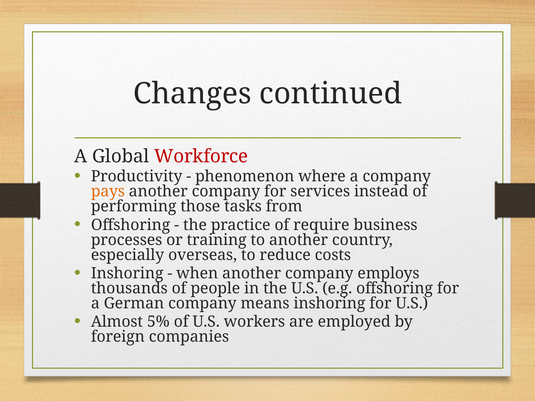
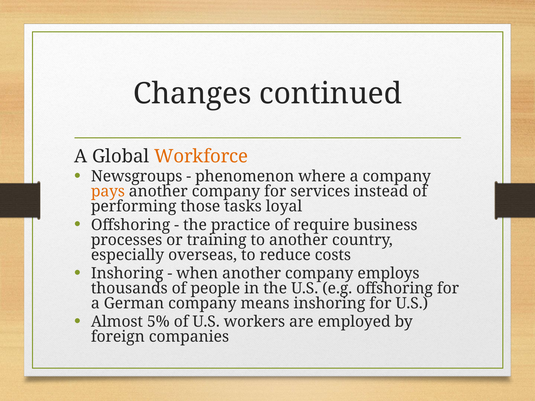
Workforce colour: red -> orange (201, 156)
Productivity: Productivity -> Newsgroups (137, 177)
from: from -> loyal (284, 207)
